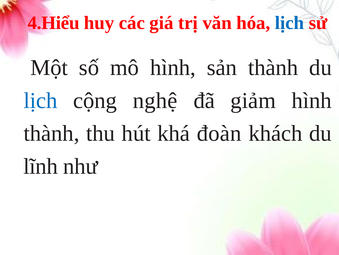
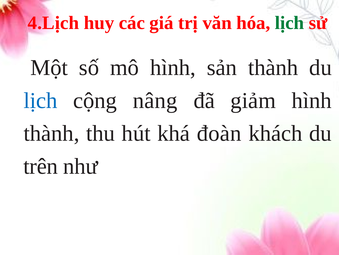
4.Hiểu: 4.Hiểu -> 4.Lịch (53, 23)
lịch colour: blue -> green (290, 23)
nghệ: nghệ -> nâng (155, 100)
lĩnh: lĩnh -> trên (41, 166)
